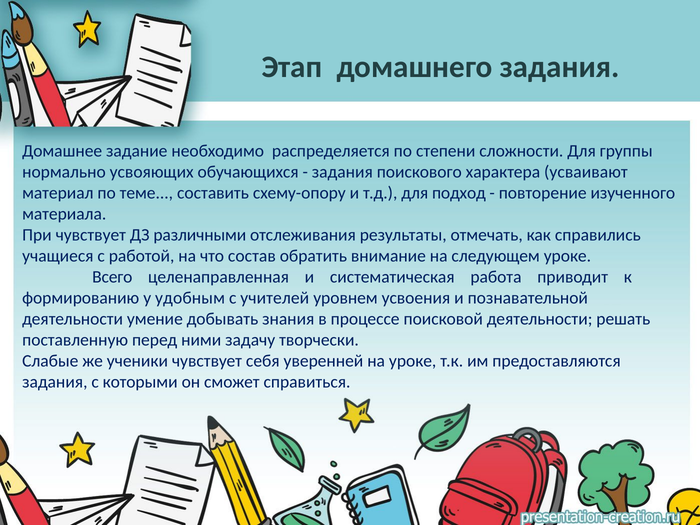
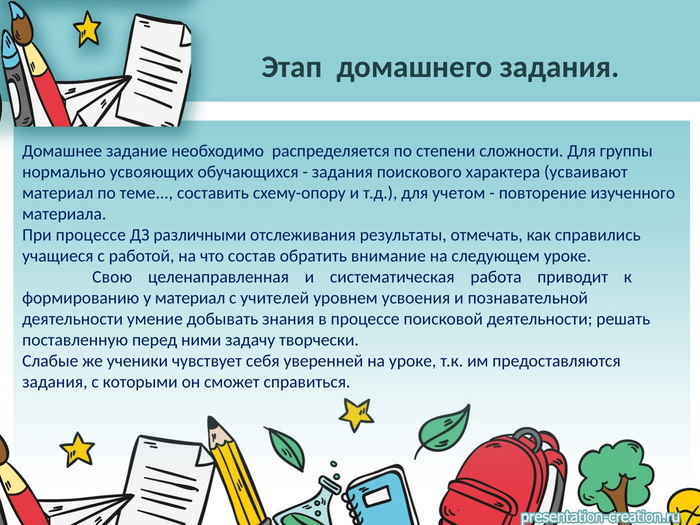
подход: подход -> учетом (459, 193)
При чувствует: чувствует -> процессе (91, 235)
Всего: Всего -> Свою (112, 277)
у удобным: удобным -> материал (190, 298)
